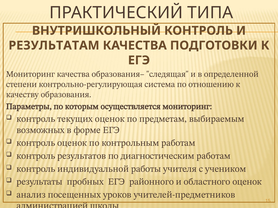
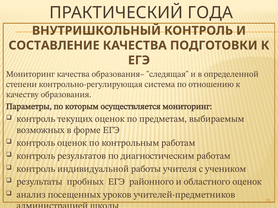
ТИПА: ТИПА -> ГОДА (210, 13)
РЕЗУЛЬТАТАМ: РЕЗУЛЬТАТАМ -> СОСТАВЛЕНИЕ (54, 46)
